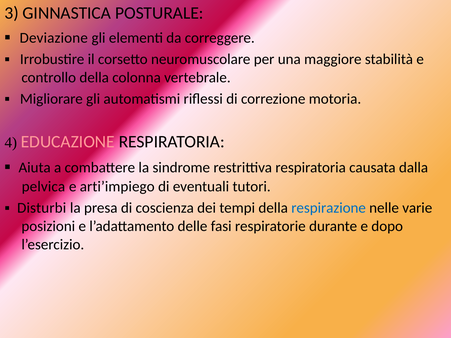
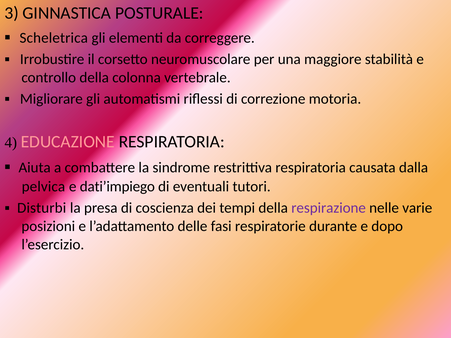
Deviazione: Deviazione -> Scheletrica (54, 38)
arti’impiego: arti’impiego -> dati’impiego (117, 187)
respirazione colour: blue -> purple (329, 208)
